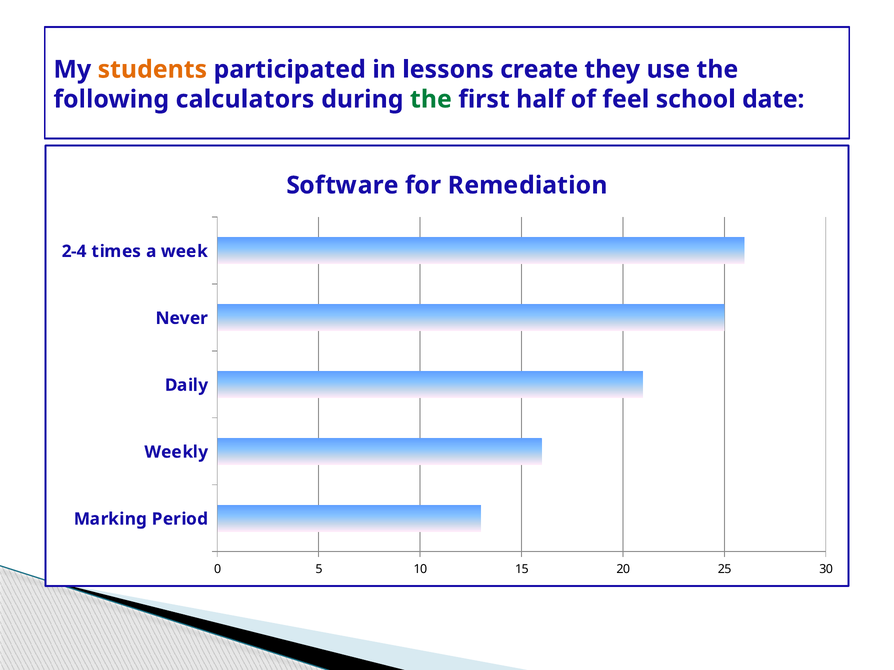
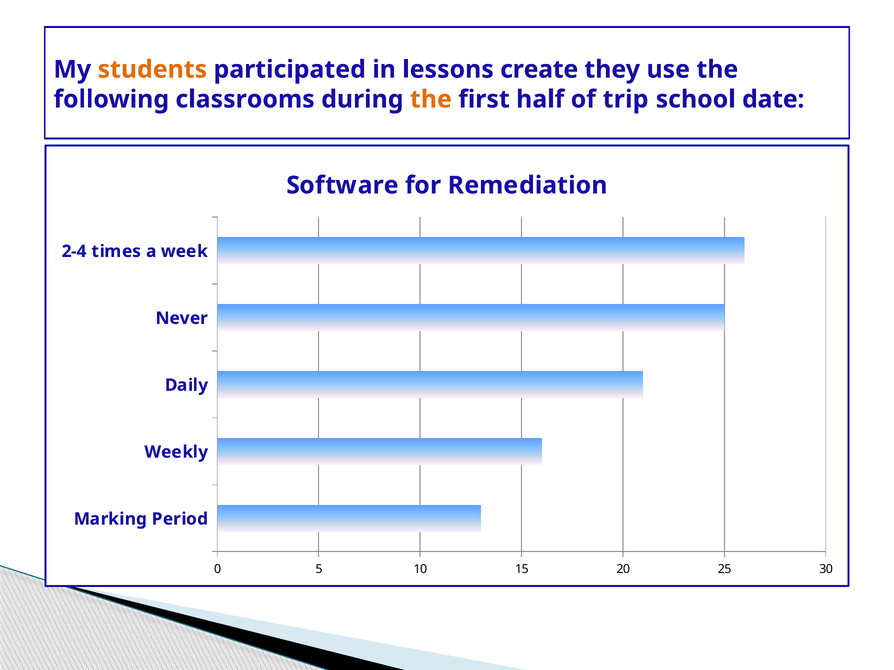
calculators: calculators -> classrooms (245, 99)
the colour: green -> orange (431, 99)
feel: feel -> trip (626, 99)
